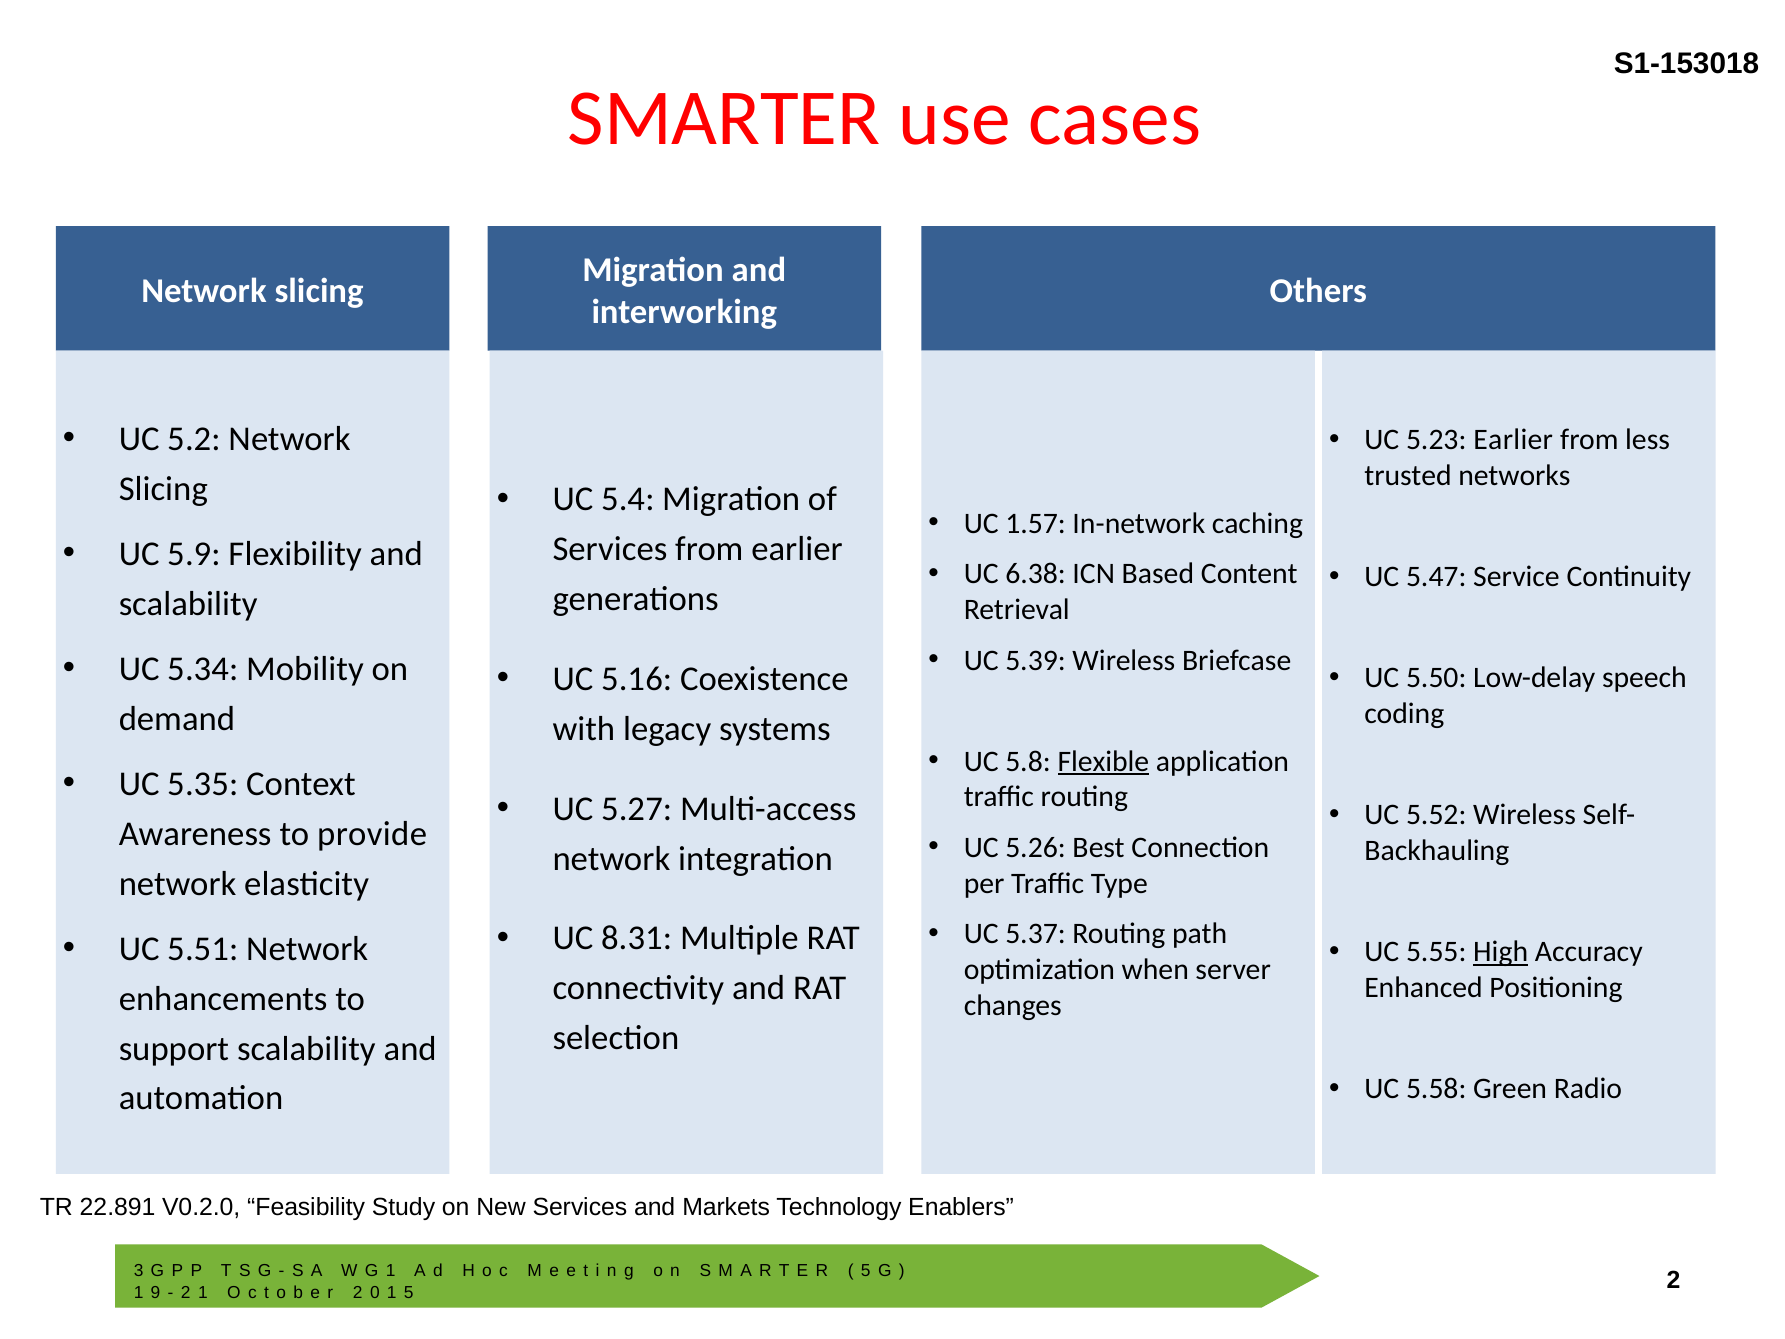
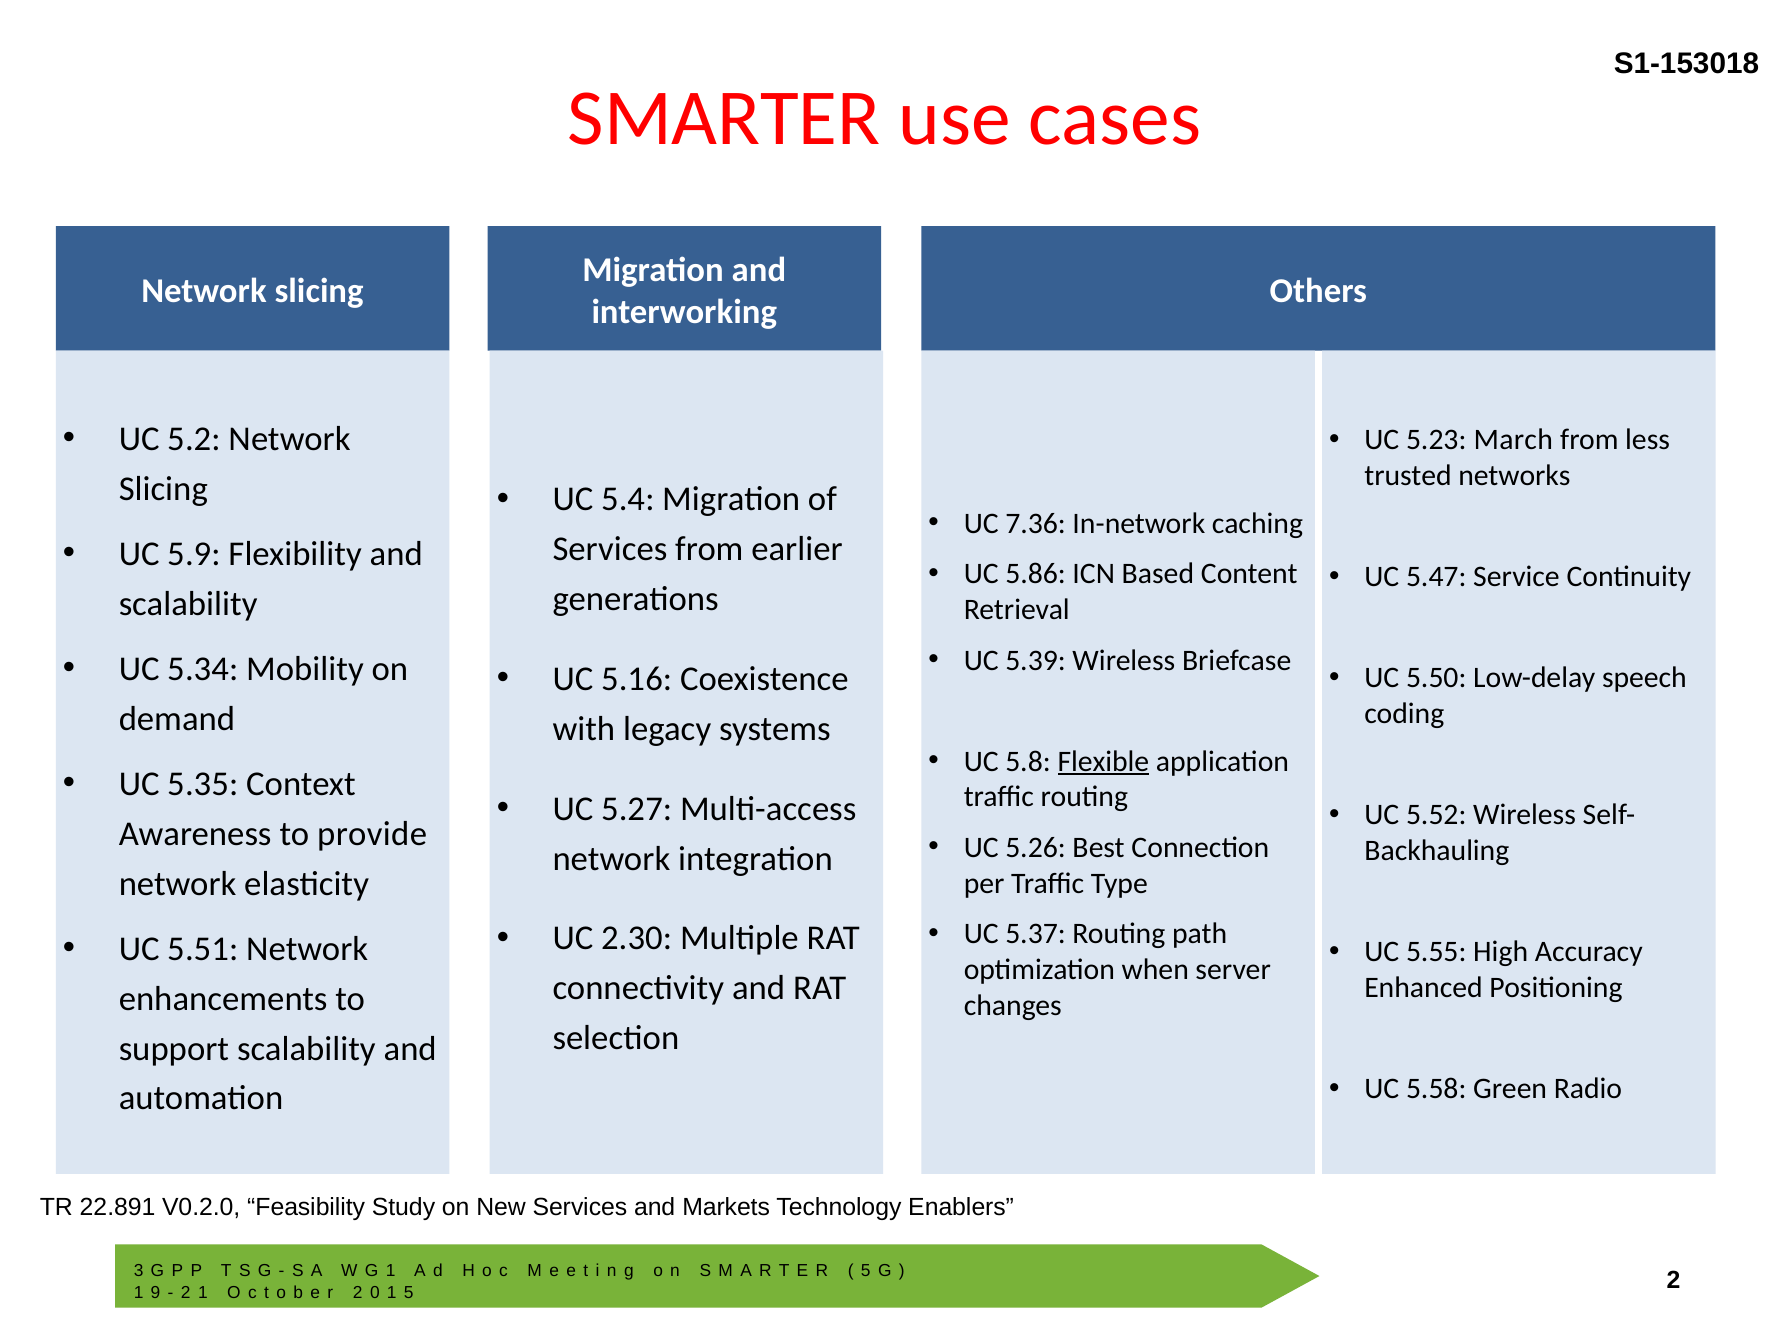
5.23 Earlier: Earlier -> March (1513, 440)
1.57: 1.57 -> 7.36 (1036, 523)
6.38: 6.38 -> 5.86 (1036, 574)
8.31: 8.31 -> 2.30 (637, 938)
High underline: present -> none (1501, 952)
